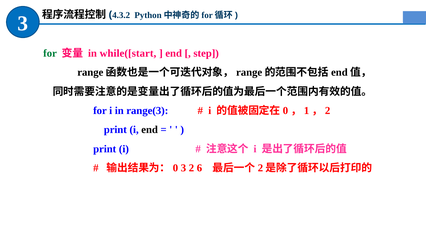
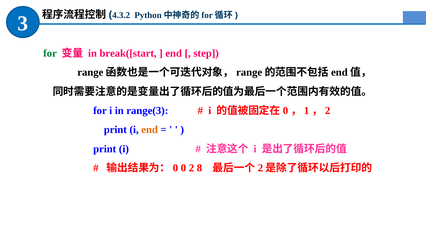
while([start: while([start -> break([start (128, 53)
end colour: black -> orange (150, 130)
3: 3 -> 0 (183, 168)
6: 6 -> 8 (199, 168)
